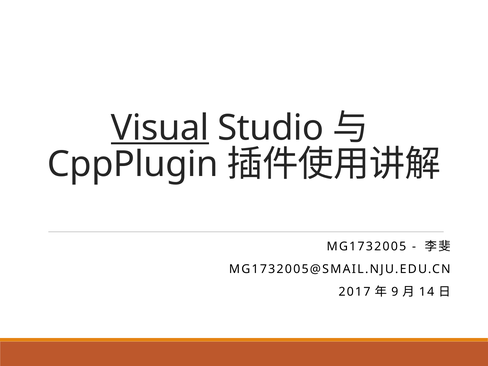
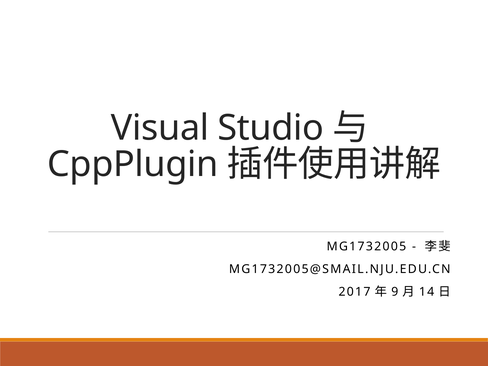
Visual underline: present -> none (160, 128)
